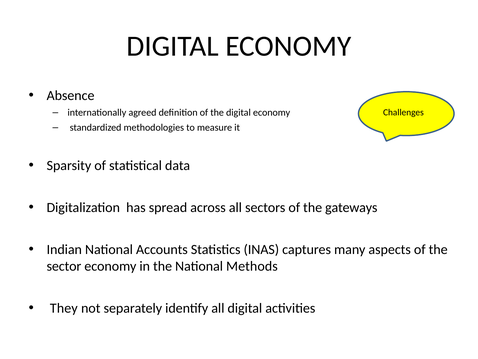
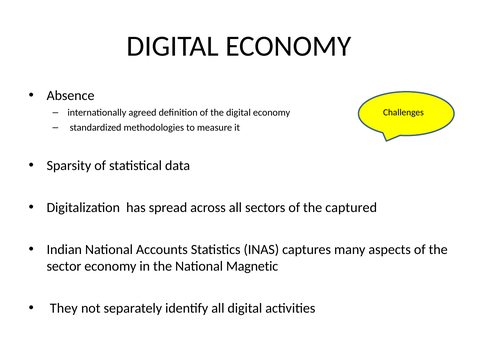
gateways: gateways -> captured (351, 207)
Methods: Methods -> Magnetic (252, 266)
